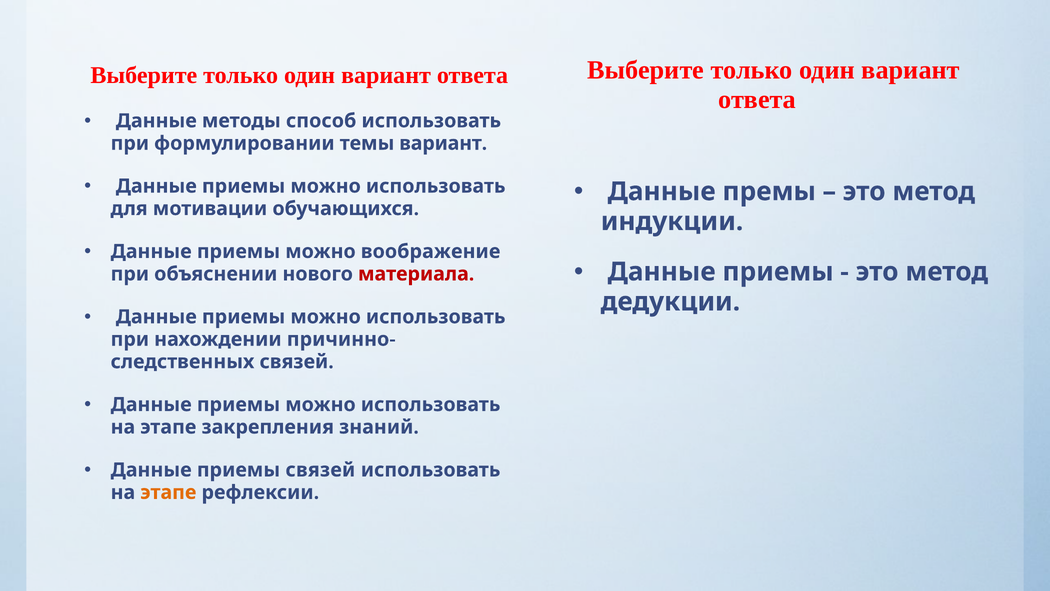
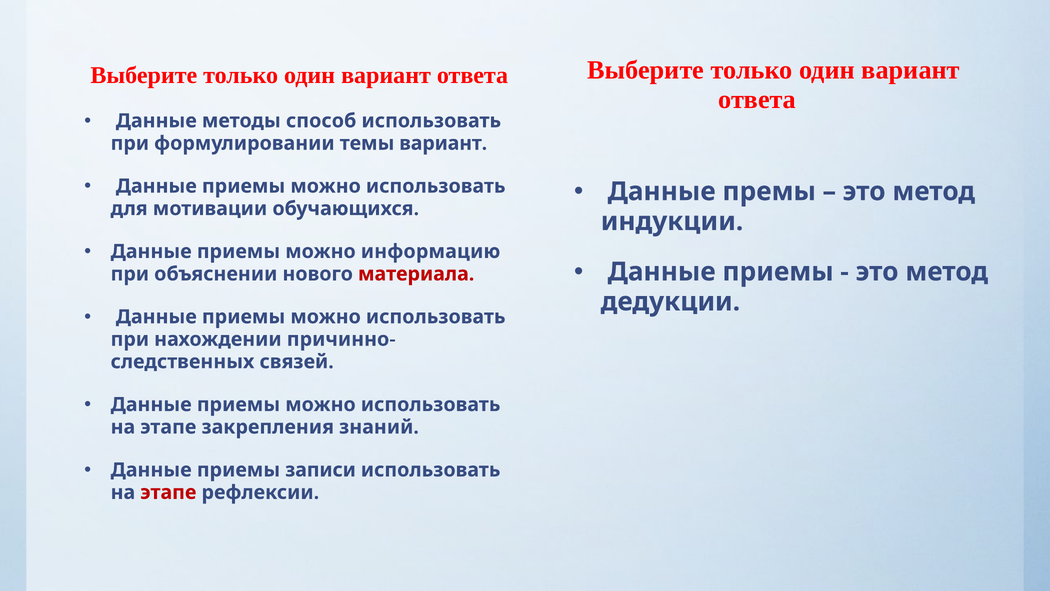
воображение: воображение -> информацию (431, 251)
приемы связей: связей -> записи (321, 470)
этапе colour: orange -> red (168, 492)
